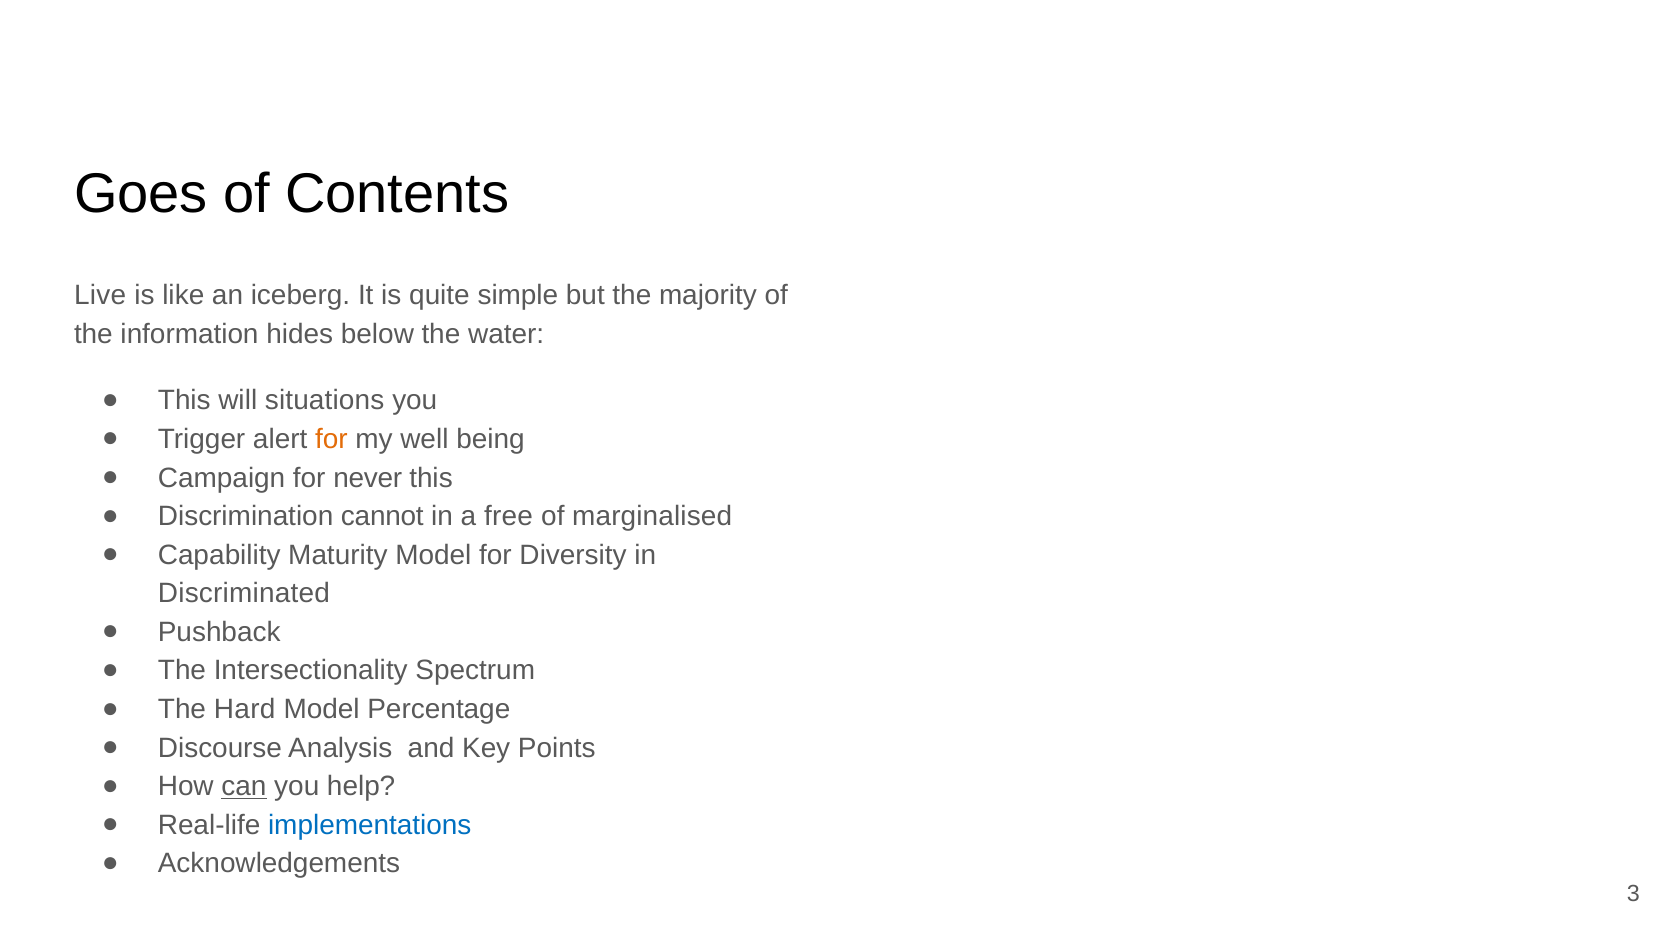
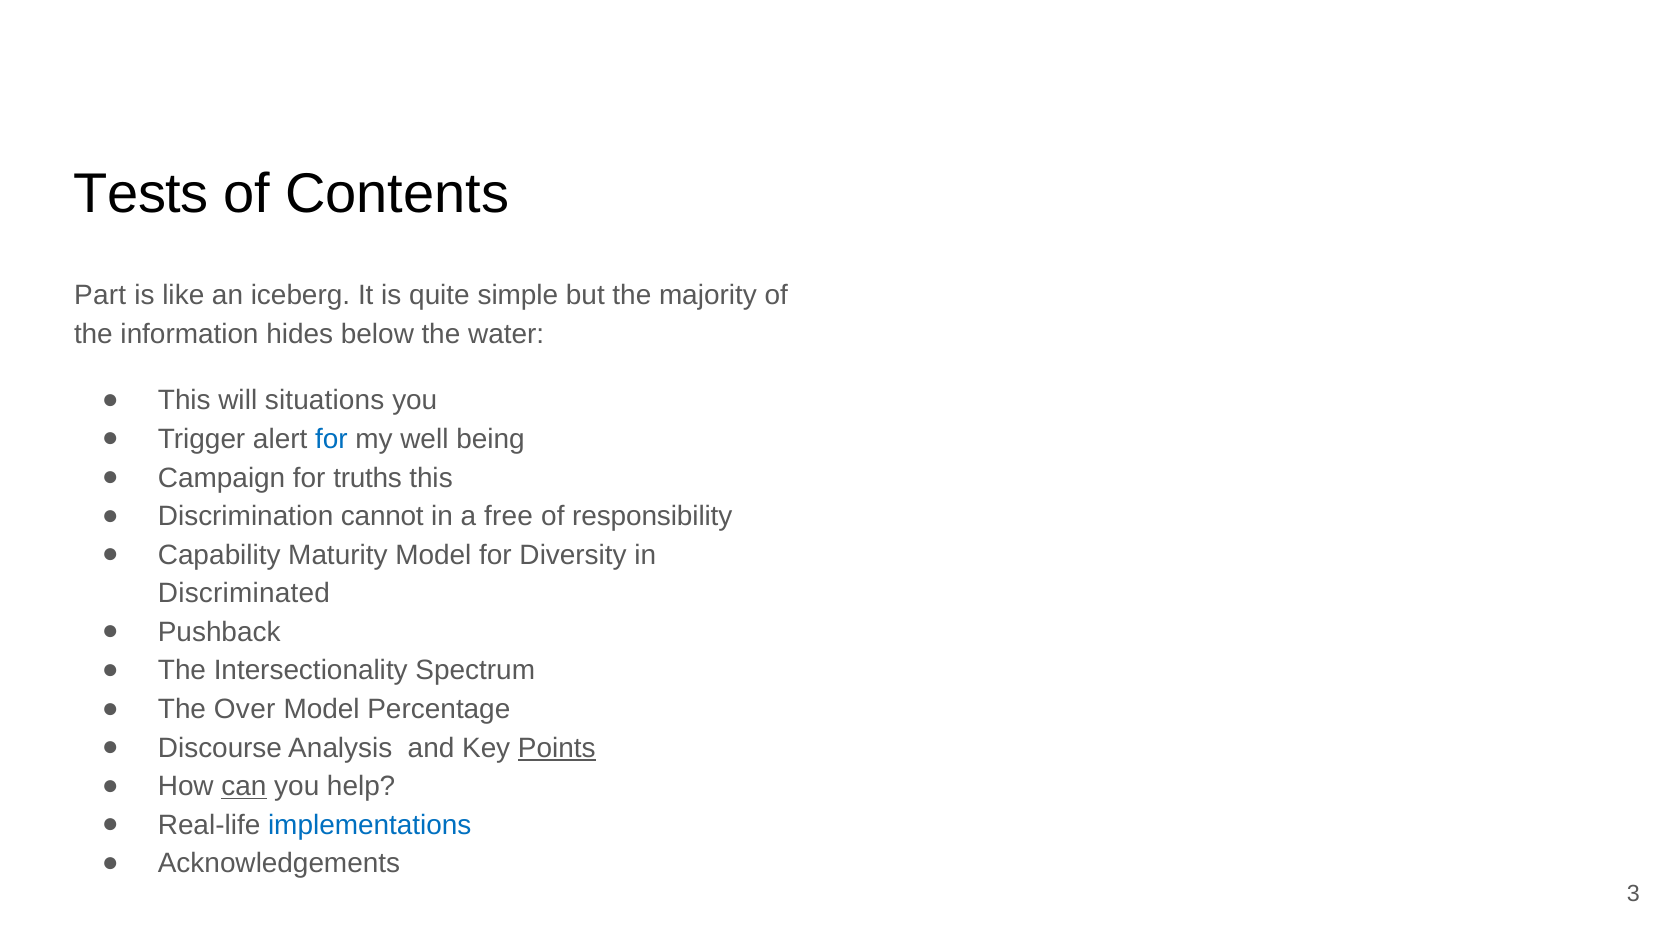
Goes: Goes -> Tests (141, 194)
Live: Live -> Part (100, 296)
for colour: orange -> blue (331, 439)
never: never -> truths (368, 478)
marginalised: marginalised -> responsibility (652, 517)
Hard: Hard -> Over (245, 710)
Points underline: none -> present (557, 748)
